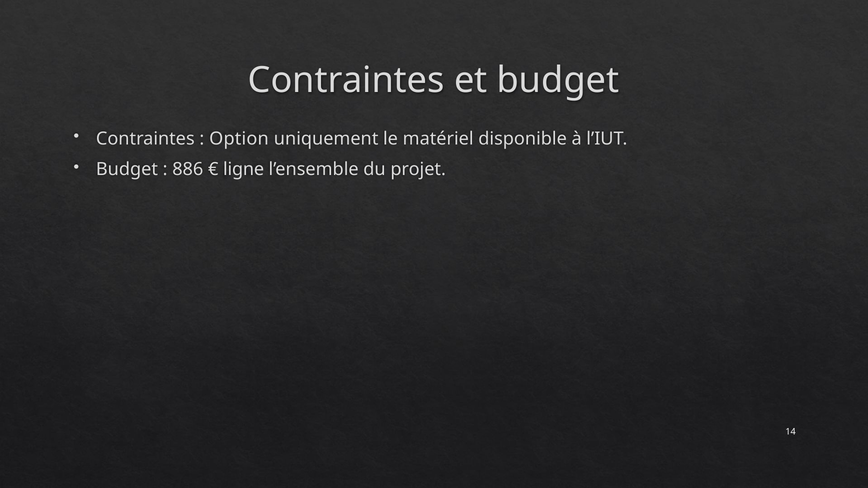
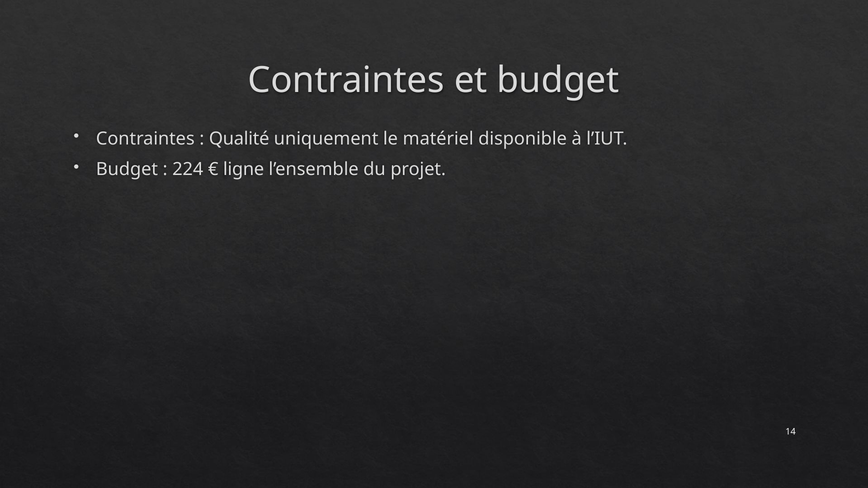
Option: Option -> Qualité (239, 139)
886: 886 -> 224 (188, 169)
